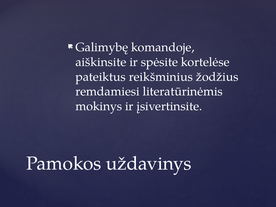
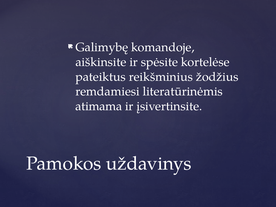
mokinys: mokinys -> atimama (99, 106)
